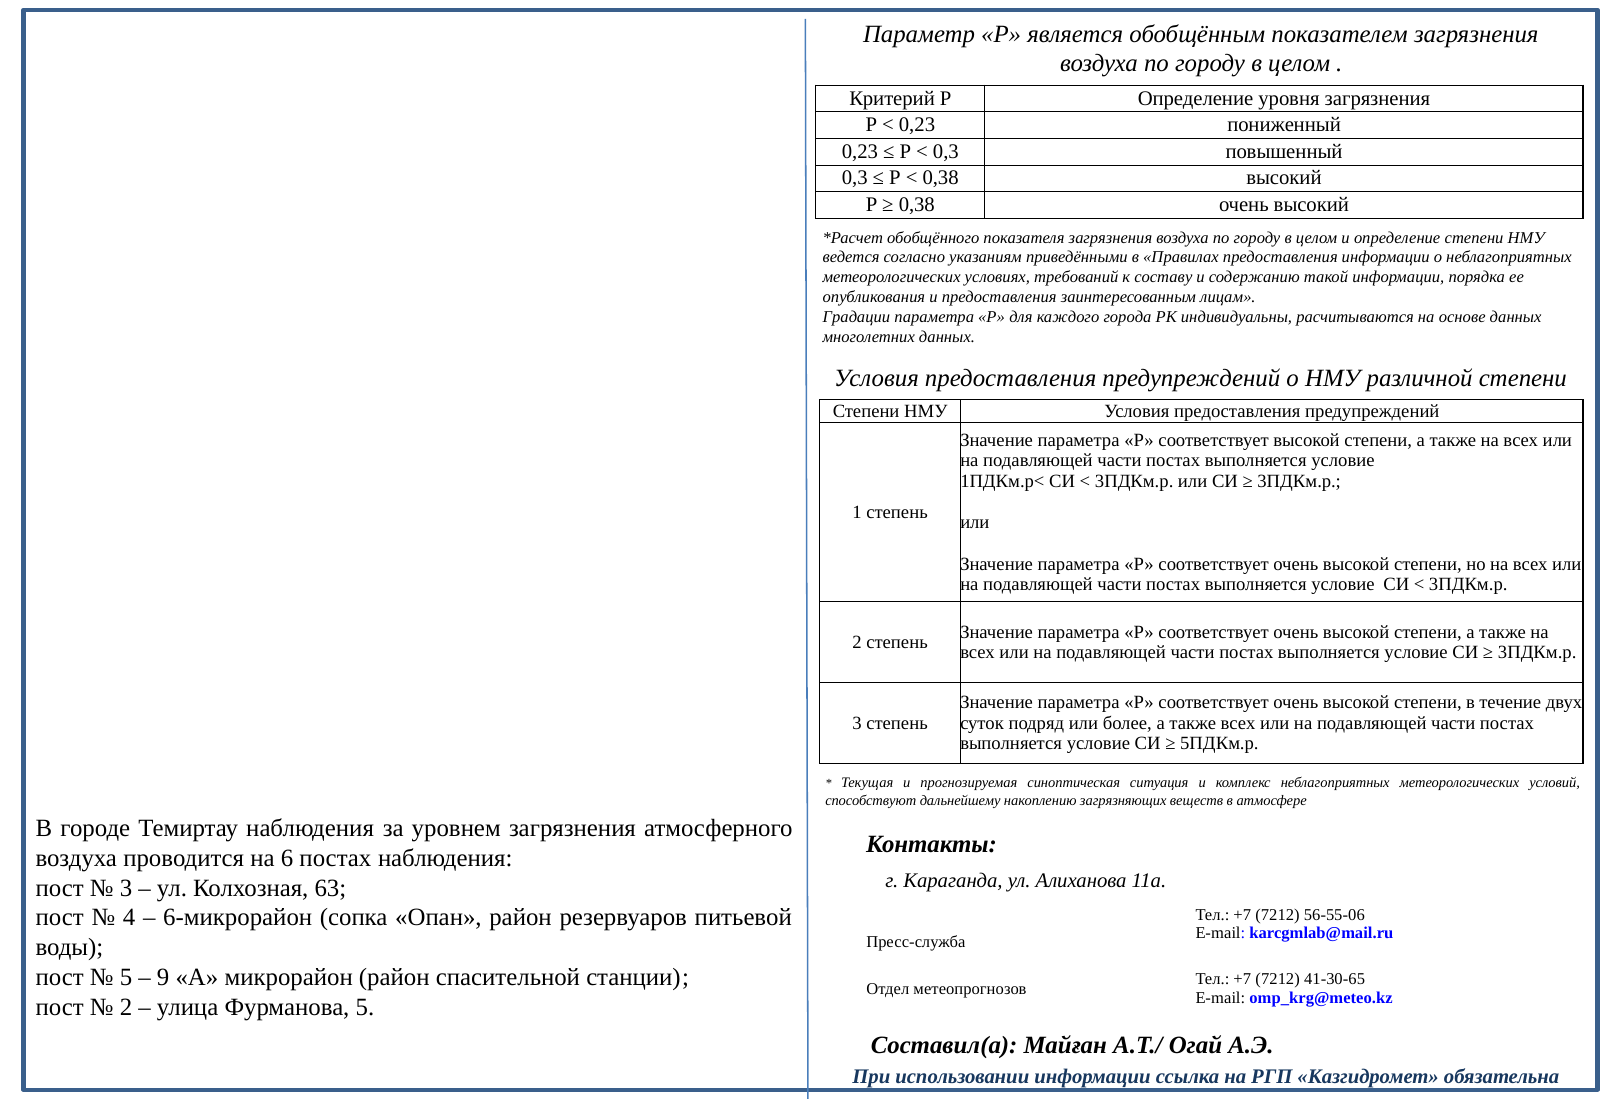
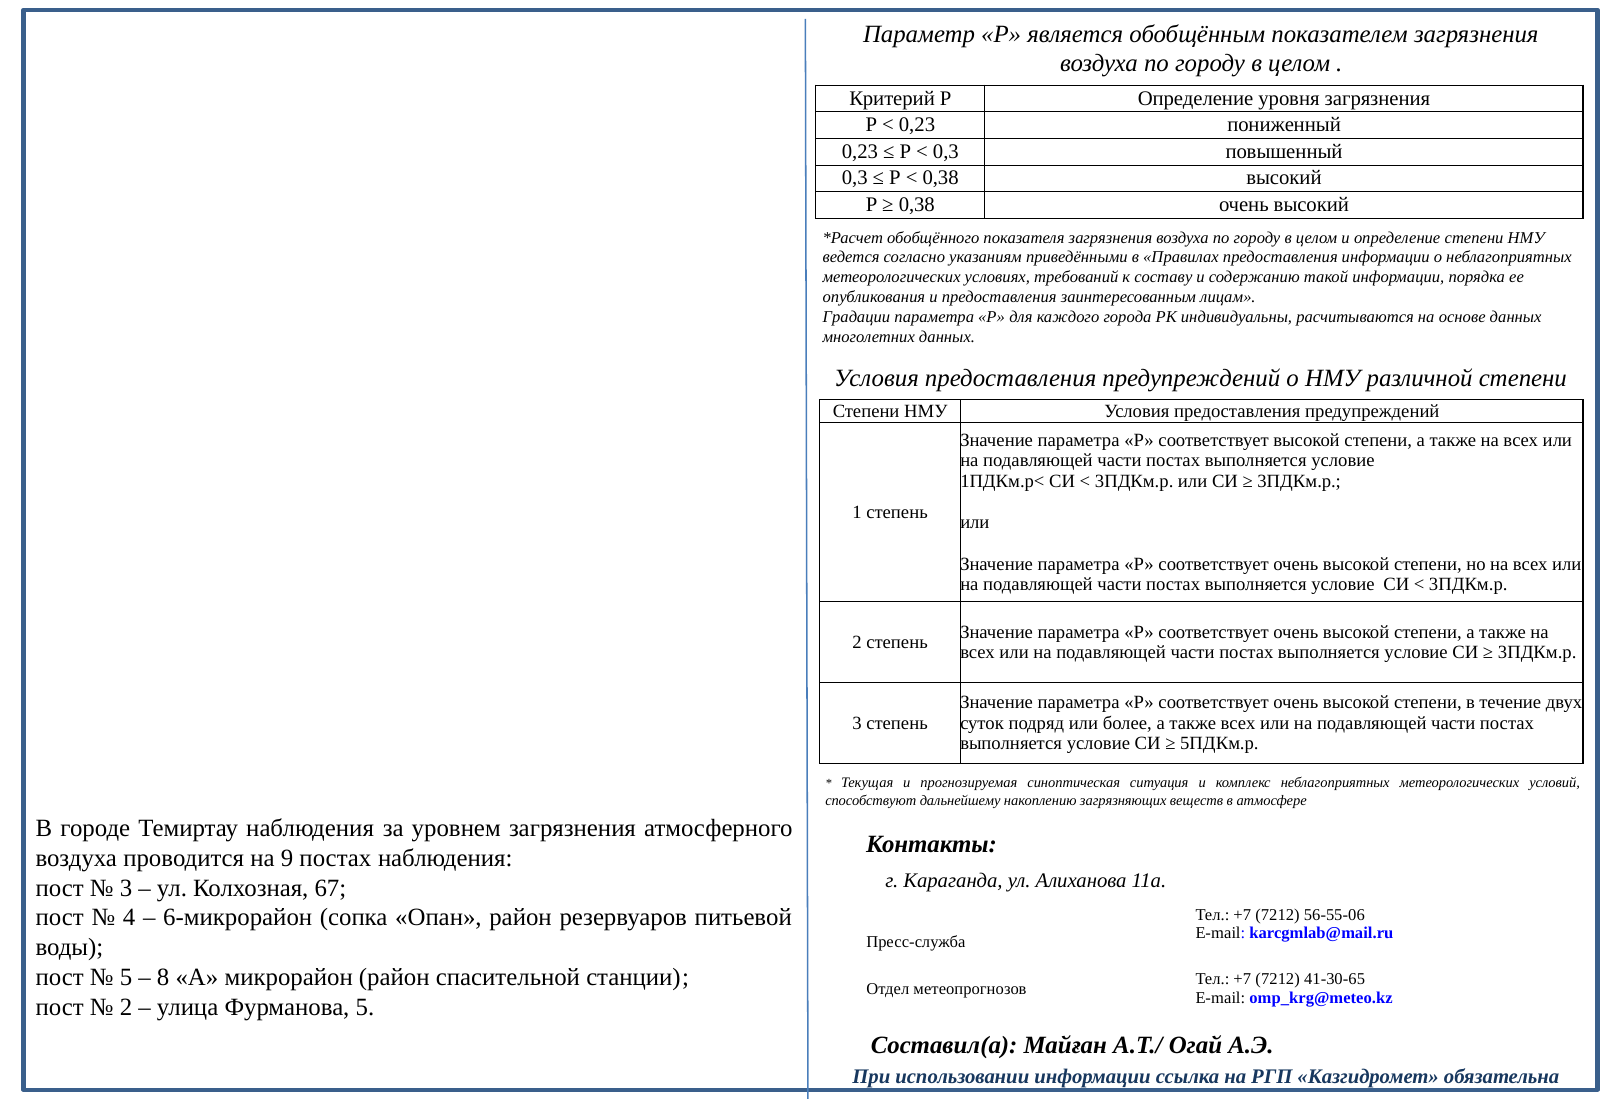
6: 6 -> 9 (287, 859)
63: 63 -> 67 (330, 888)
9: 9 -> 8 (163, 978)
